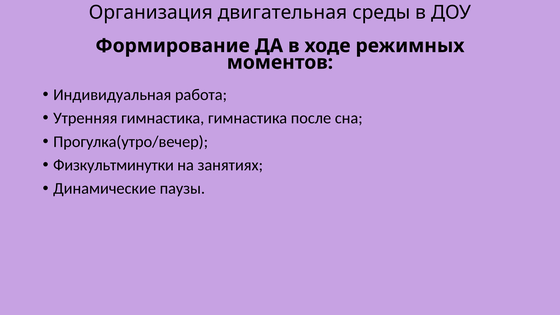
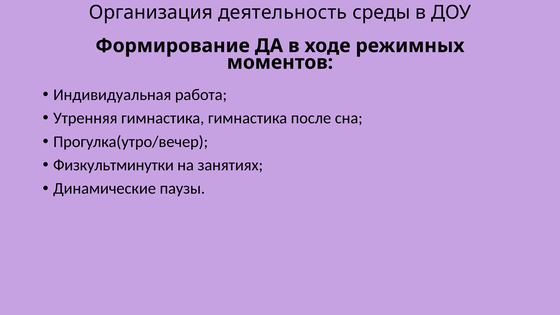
двигательная: двигательная -> деятельность (283, 12)
